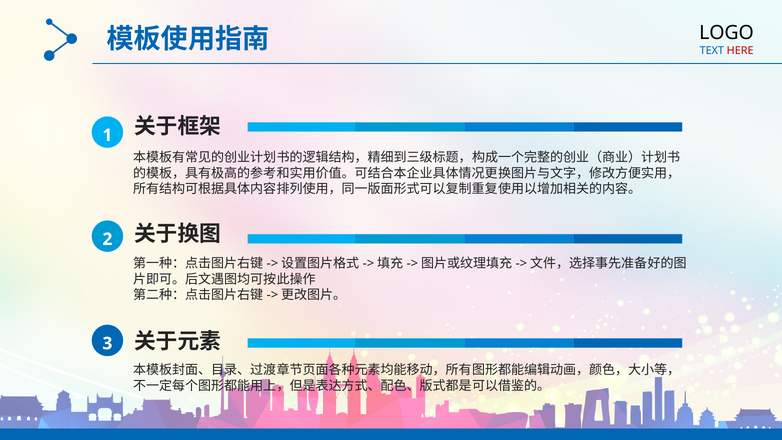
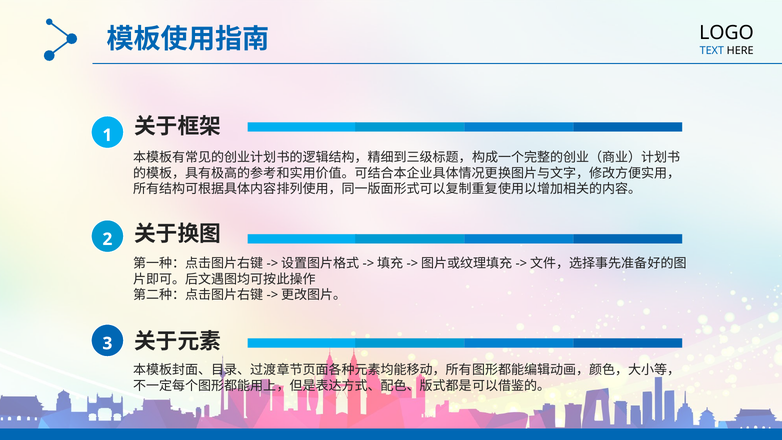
HERE colour: red -> black (740, 51)
